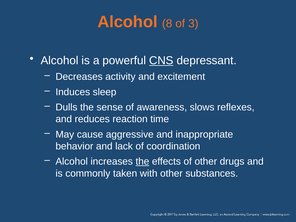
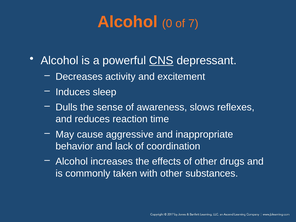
8: 8 -> 0 (167, 23)
3: 3 -> 7 (193, 23)
the underline: present -> none (142, 162)
